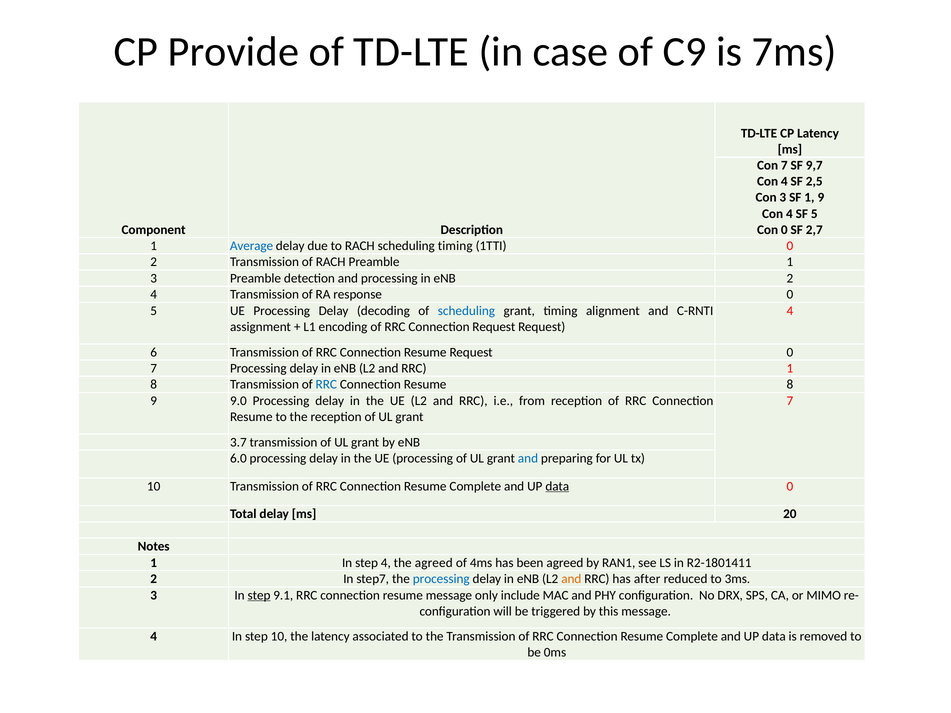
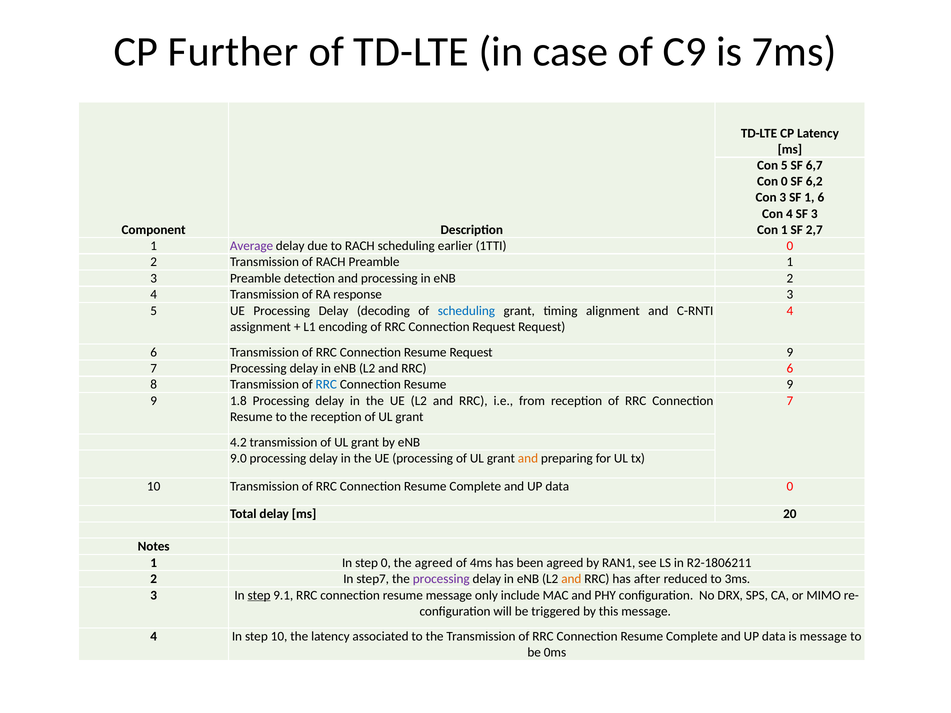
Provide: Provide -> Further (233, 52)
Con 7: 7 -> 5 (784, 166)
9,7: 9,7 -> 6,7 (814, 166)
4: 4 -> 0 (784, 182)
2,5: 2,5 -> 6,2 (814, 182)
1 9: 9 -> 6 (821, 198)
SF 5: 5 -> 3 (814, 214)
Con 0: 0 -> 1 (784, 230)
Average colour: blue -> purple (252, 246)
scheduling timing: timing -> earlier (455, 246)
response 0: 0 -> 3 (790, 295)
Request 0: 0 -> 9 (790, 352)
RRC 1: 1 -> 6 (790, 369)
Resume 8: 8 -> 9 (790, 385)
9.0: 9.0 -> 1.8 (238, 401)
3.7: 3.7 -> 4.2 (238, 442)
6.0: 6.0 -> 9.0 (238, 459)
and colour: blue -> orange (528, 459)
data underline: present -> none (557, 486)
step 4: 4 -> 0 (386, 563)
R2-1801411: R2-1801411 -> R2-1806211 (719, 563)
processing colour: blue -> purple (441, 579)
is removed: removed -> message (823, 637)
